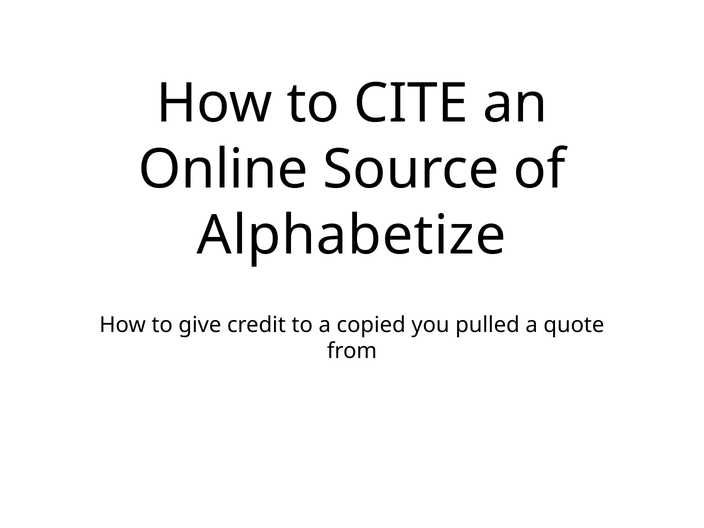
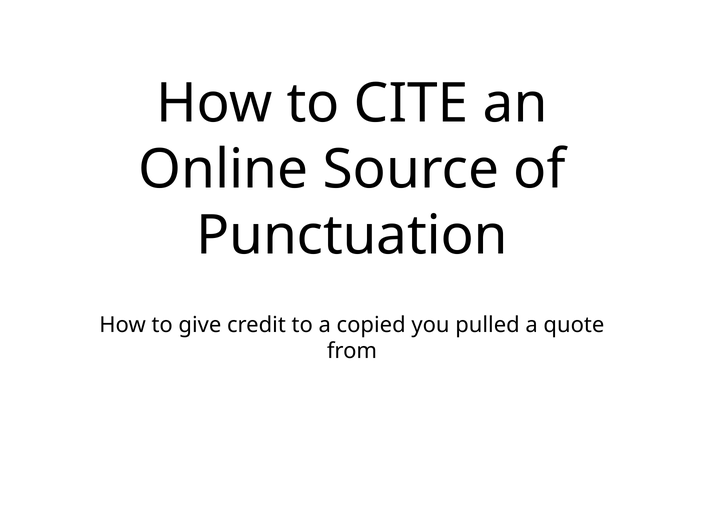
Alphabetize: Alphabetize -> Punctuation (352, 236)
